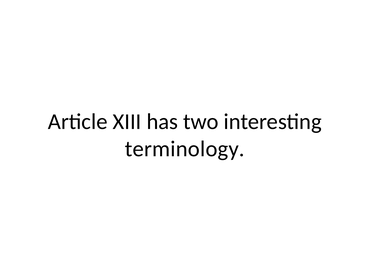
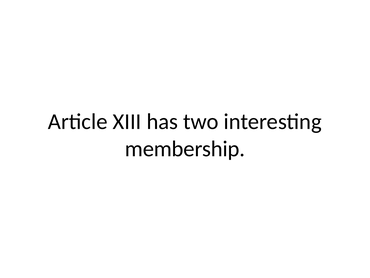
terminology: terminology -> membership (185, 149)
